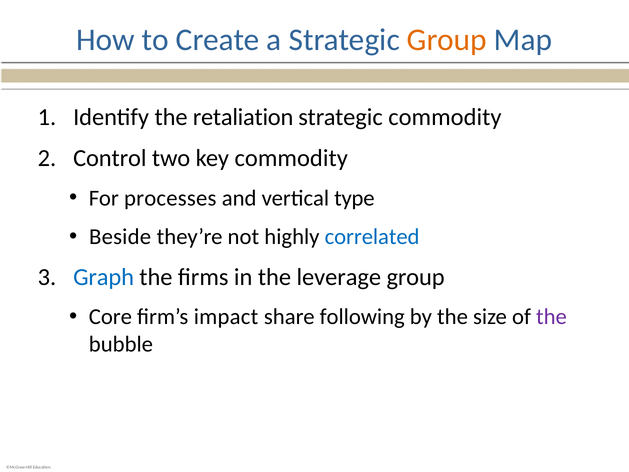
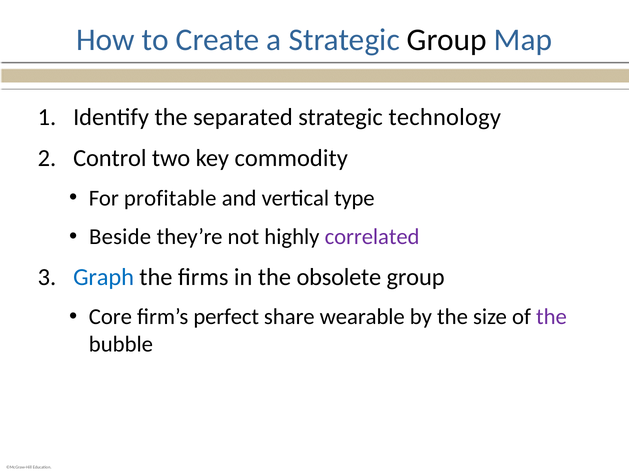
Group colour: orange -> black (447, 40)
retaliation: retaliation -> separated (243, 117)
strategic commodity: commodity -> technology (445, 117)
processes: processes -> profitable (170, 198)
correlated colour: blue -> purple (372, 237)
leverage: leverage -> obsolete (339, 277)
impact: impact -> perfect (226, 317)
following: following -> wearable (362, 317)
